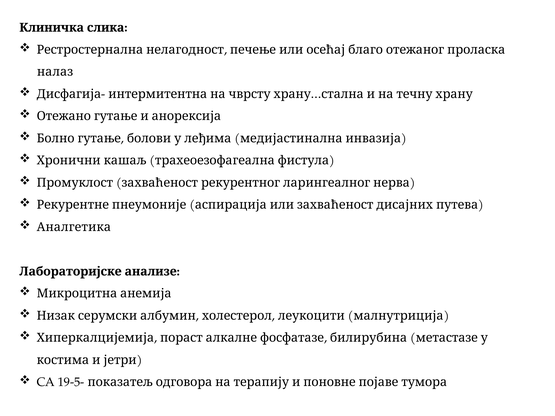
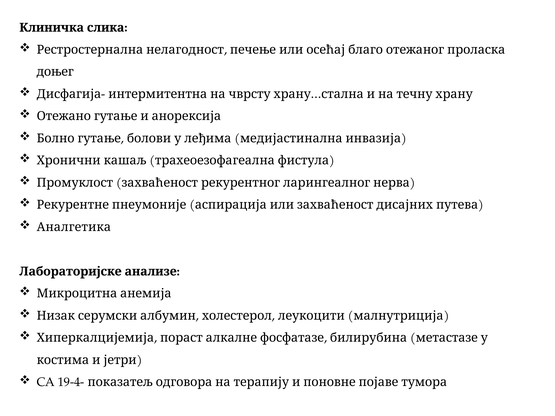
налаз: налаз -> доњег (55, 72)
19-5-: 19-5- -> 19-4- (71, 382)
